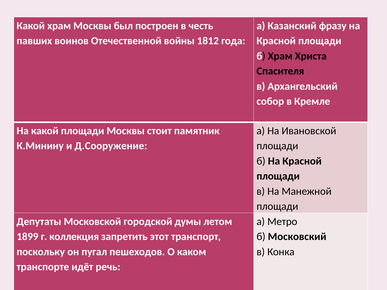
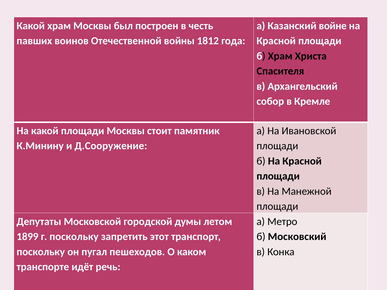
фразу: фразу -> войне (333, 26)
г коллекция: коллекция -> поскольку (74, 237)
